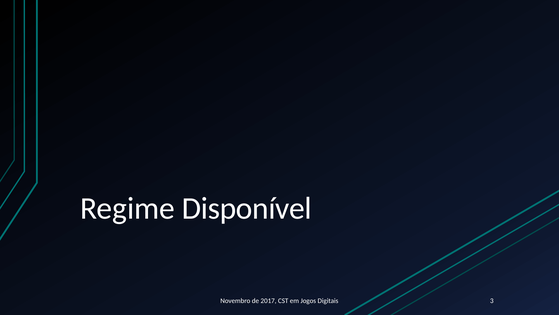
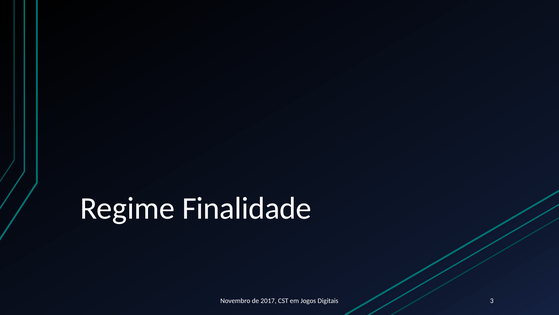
Disponível: Disponível -> Finalidade (247, 208)
